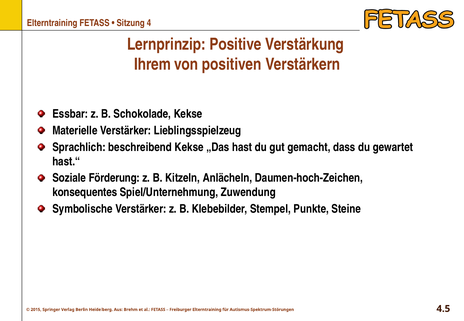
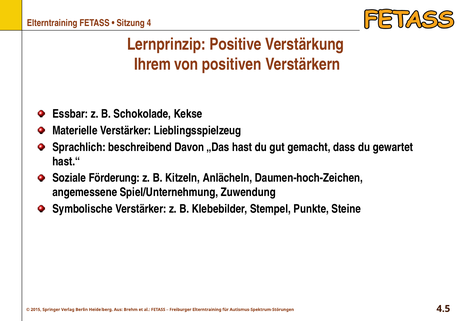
beschreibend Kekse: Kekse -> Davon (189, 147)
konsequentes: konsequentes -> angemessene (85, 192)
